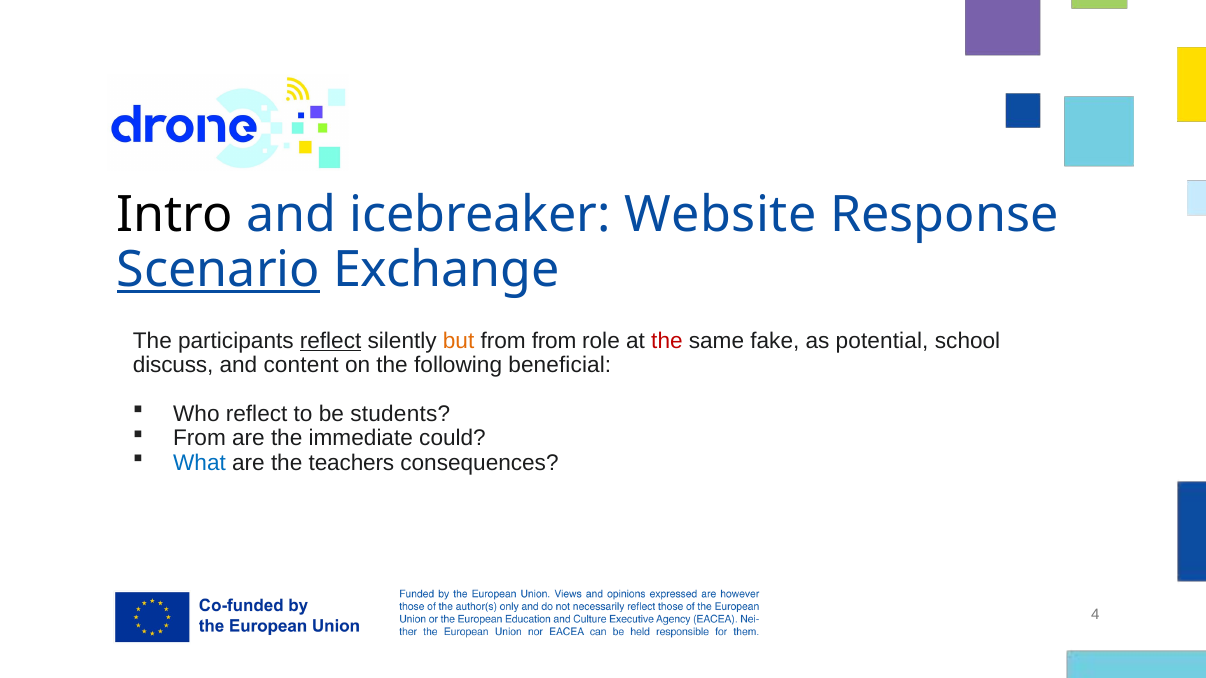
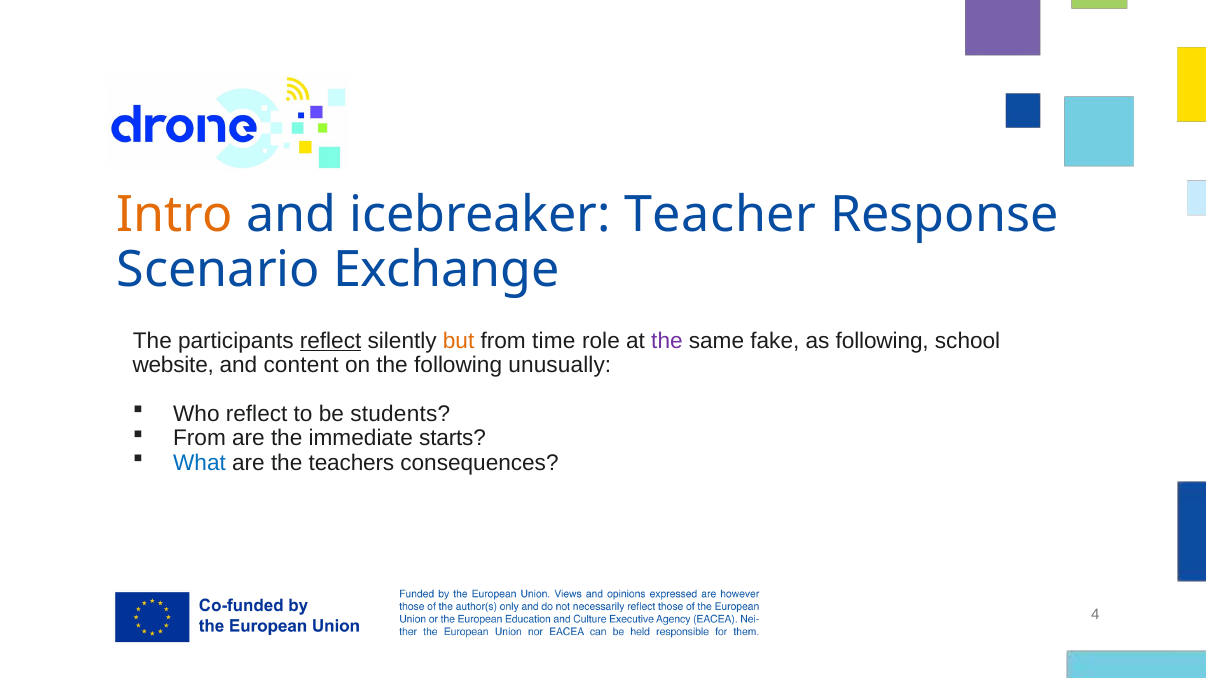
Intro colour: black -> orange (175, 215)
Website: Website -> Teacher (720, 215)
Scenario underline: present -> none (219, 270)
from from: from -> time (554, 341)
the colour: red -> purple (667, 341)
as potential: potential -> following (882, 341)
discuss: discuss -> website (173, 365)
beneficial: beneficial -> unusually (560, 365)
could: could -> starts (453, 439)
